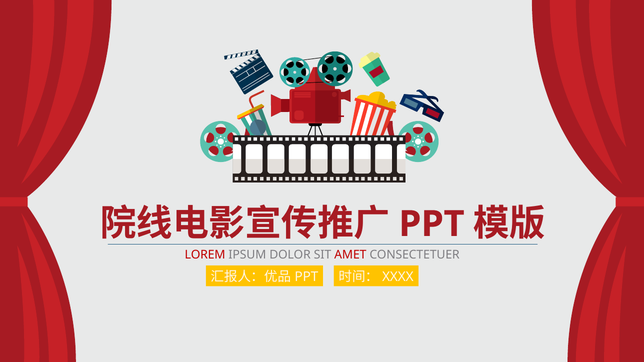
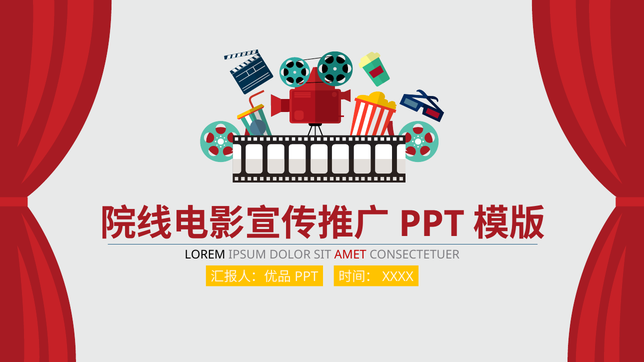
LOREM colour: red -> black (205, 255)
